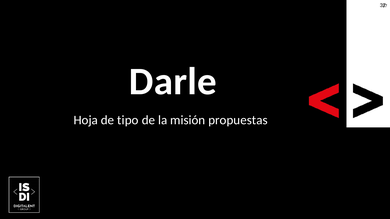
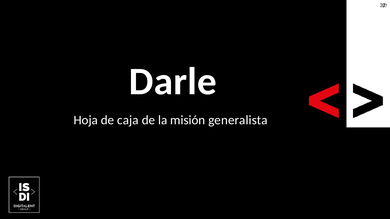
tipo: tipo -> caja (128, 120)
propuestas: propuestas -> generalista (238, 120)
